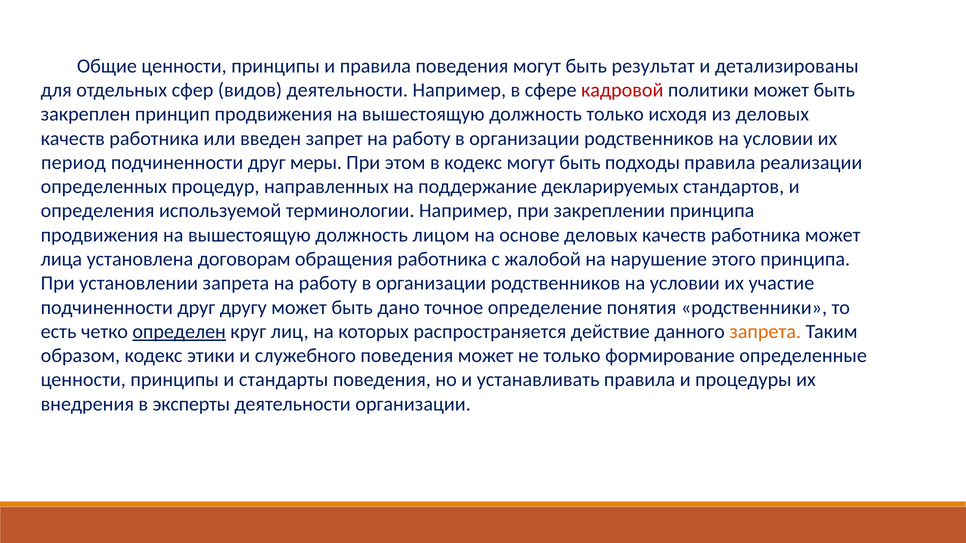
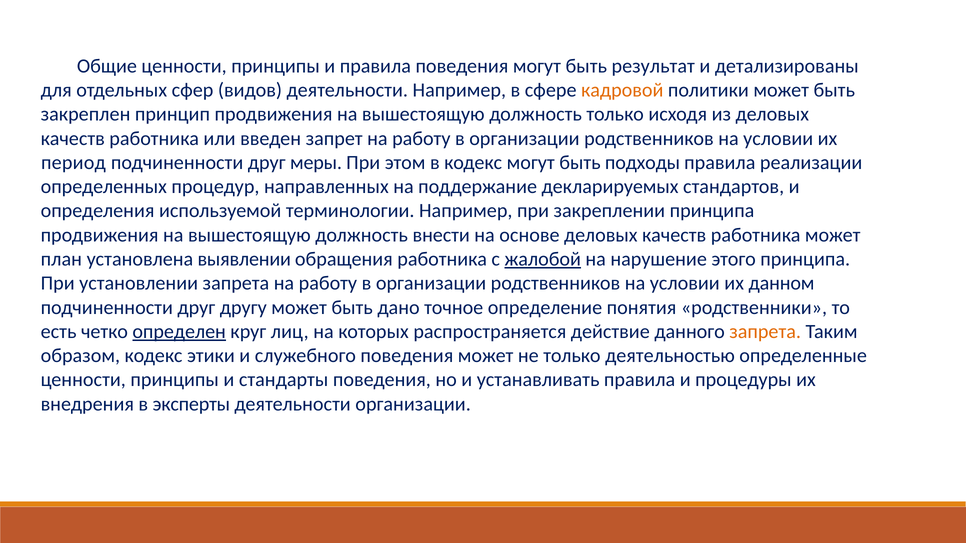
кадровой colour: red -> orange (622, 90)
лицом: лицом -> внести (441, 235)
лица: лица -> план (61, 259)
договорам: договорам -> выявлении (244, 259)
жалобой underline: none -> present (543, 259)
участие: участие -> данном (782, 283)
формирование: формирование -> деятельностью (670, 356)
